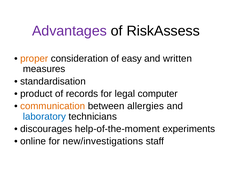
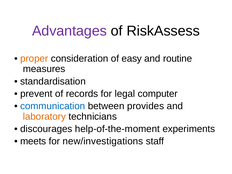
written: written -> routine (178, 59)
product: product -> prevent (36, 94)
communication colour: orange -> blue (53, 106)
allergies: allergies -> provides (146, 106)
laboratory colour: blue -> orange (44, 117)
online: online -> meets (33, 141)
